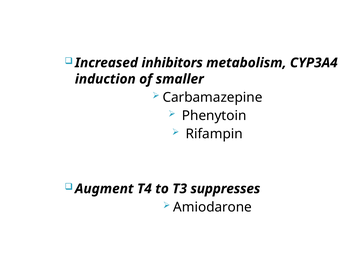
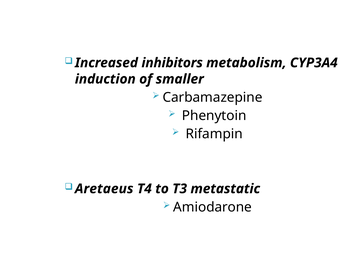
Augment: Augment -> Aretaeus (104, 189)
suppresses: suppresses -> metastatic (225, 189)
